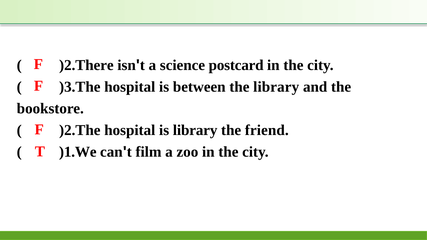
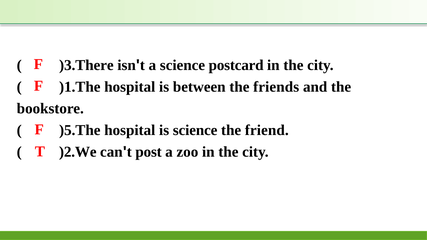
)2.There: )2.There -> )3.There (86, 65)
)3.The: )3.The -> )1.The (80, 87)
the library: library -> friends (276, 87)
)2.The: )2.The -> )5.The (80, 130)
is library: library -> science (195, 130)
)1.We: )1.We -> )2.We (78, 152)
film: film -> post (149, 152)
